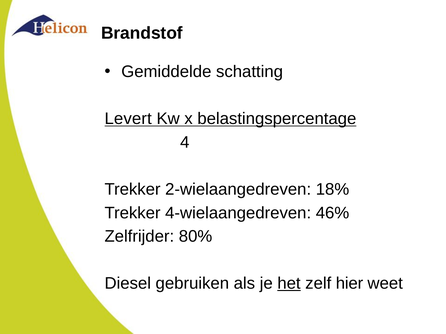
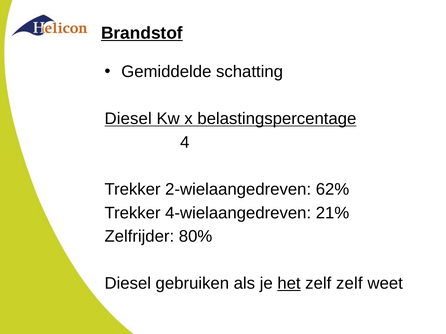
Brandstof underline: none -> present (142, 33)
Levert: Levert -> Diesel (128, 119)
18%: 18% -> 62% (333, 190)
46%: 46% -> 21% (333, 213)
zelf hier: hier -> zelf (349, 284)
